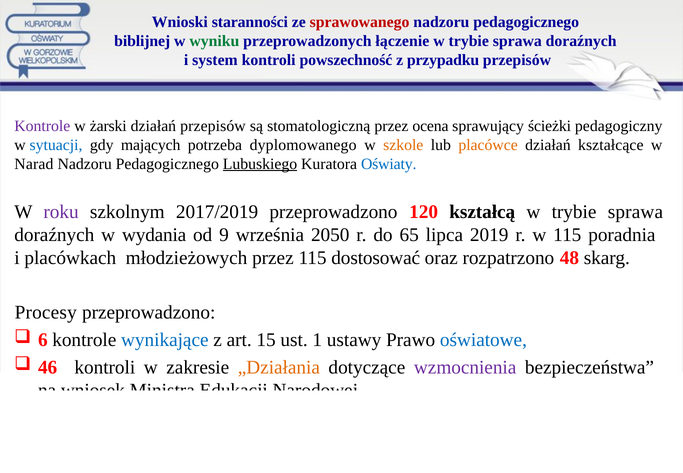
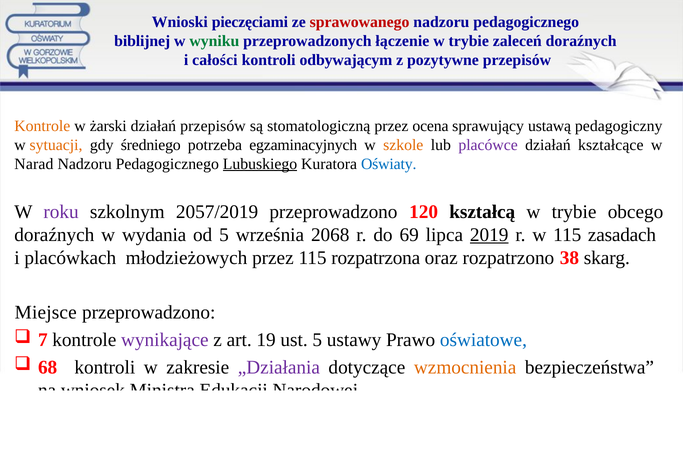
staranności: staranności -> pieczęciami (250, 22)
sprawa: sprawa -> zaleceń (517, 41)
system: system -> całości (215, 60)
powszechność: powszechność -> odbywającym (346, 60)
przypadku: przypadku -> pozytywne (443, 60)
Kontrole colour: purple -> orange (42, 126)
ścieżki: ścieżki -> ustawą (550, 126)
sytuacji colour: blue -> orange (56, 145)
mających: mających -> średniego (151, 145)
dyplomowanego: dyplomowanego -> egzaminacyjnych (303, 145)
placówce colour: orange -> purple (488, 145)
2017/2019: 2017/2019 -> 2057/2019 (217, 212)
sprawa: sprawa -> obcego (636, 212)
od 9: 9 -> 5 (224, 235)
2050: 2050 -> 2068 (330, 235)
65: 65 -> 69 (409, 235)
2019 underline: none -> present (489, 235)
poradnia: poradnia -> zasadach (622, 235)
dostosować: dostosować -> rozpatrzona (376, 258)
48: 48 -> 38 (569, 258)
Procesy: Procesy -> Miejsce (46, 313)
6: 6 -> 7 (43, 340)
wynikające colour: blue -> purple (165, 340)
15: 15 -> 19 (266, 340)
ust 1: 1 -> 5 (317, 340)
46: 46 -> 68 (48, 367)
„Działania colour: orange -> purple (279, 367)
wzmocnienia colour: purple -> orange (465, 367)
